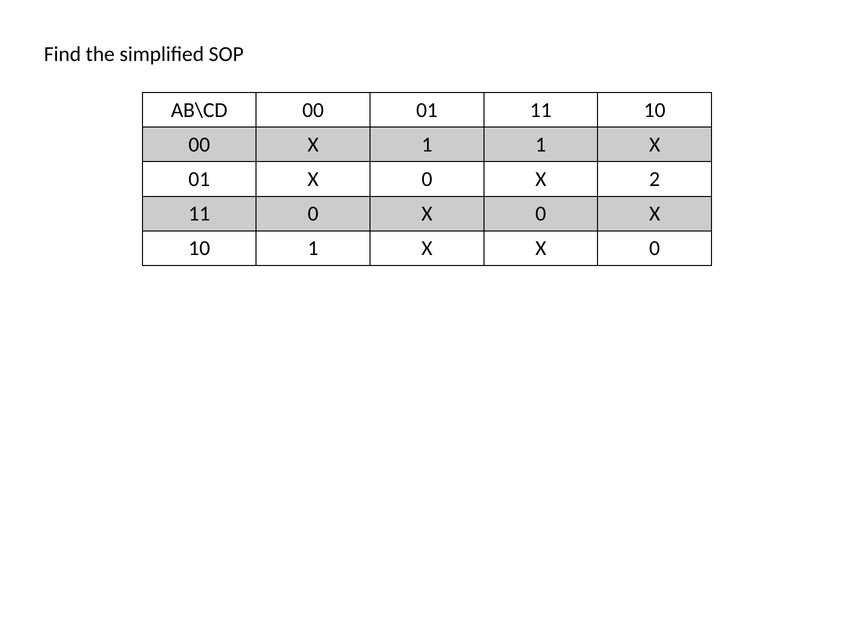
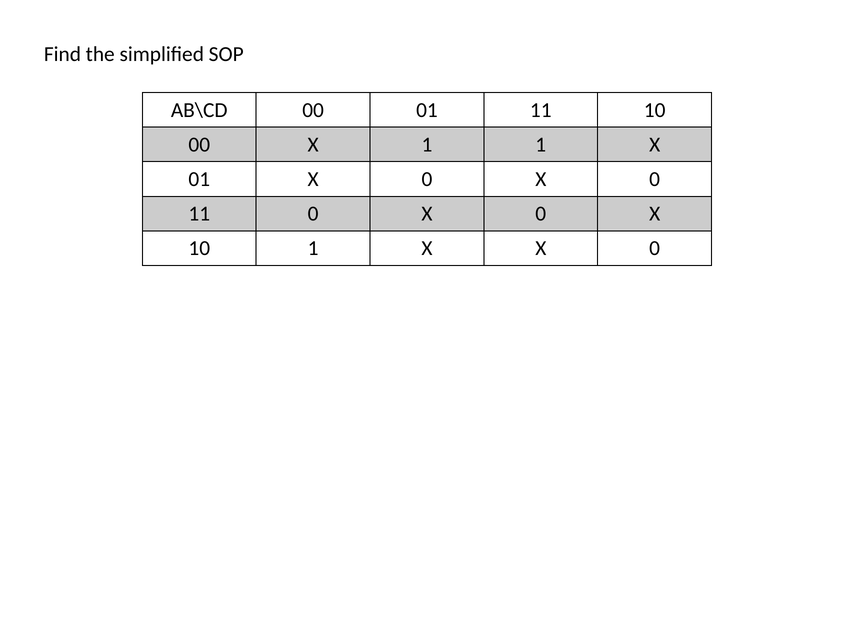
X 0 X 2: 2 -> 0 (655, 179)
